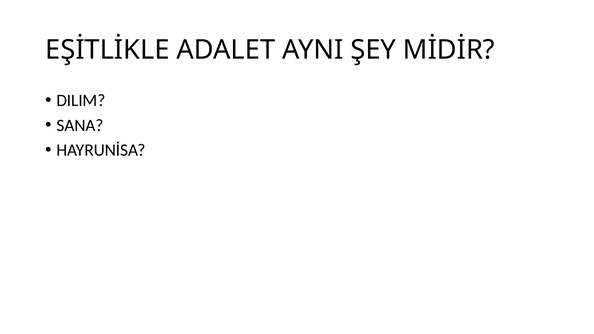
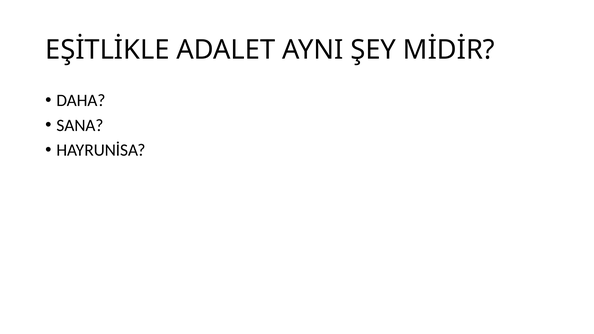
DILIM: DILIM -> DAHA (81, 100)
